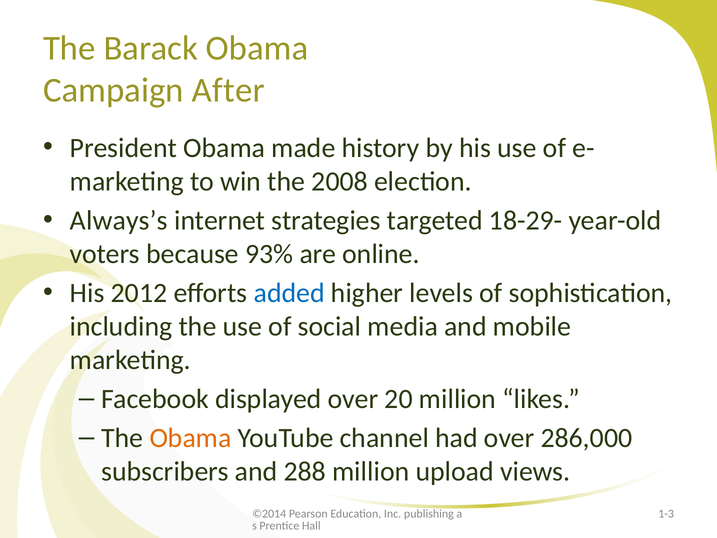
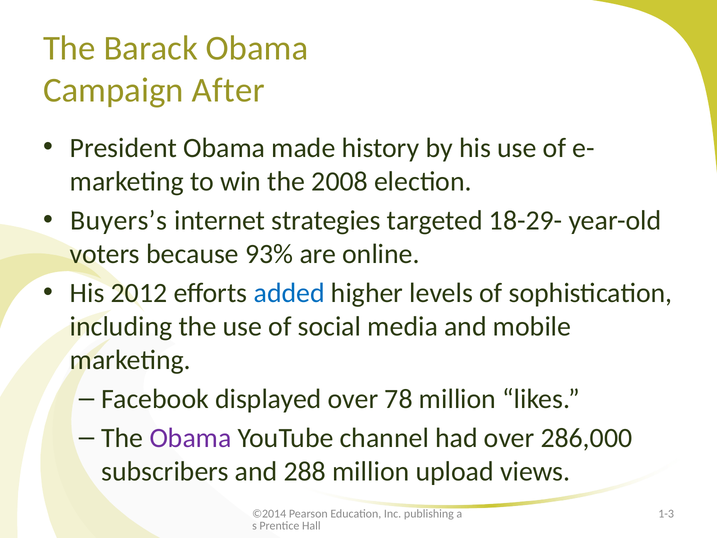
Always’s: Always’s -> Buyers’s (119, 220)
20: 20 -> 78 (399, 399)
Obama colour: orange -> purple (191, 438)
